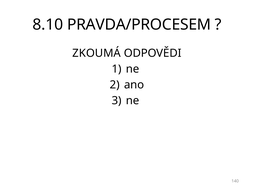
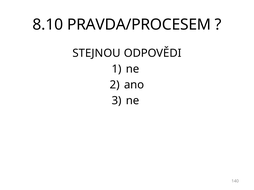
ZKOUMÁ: ZKOUMÁ -> STEJNOU (97, 53)
